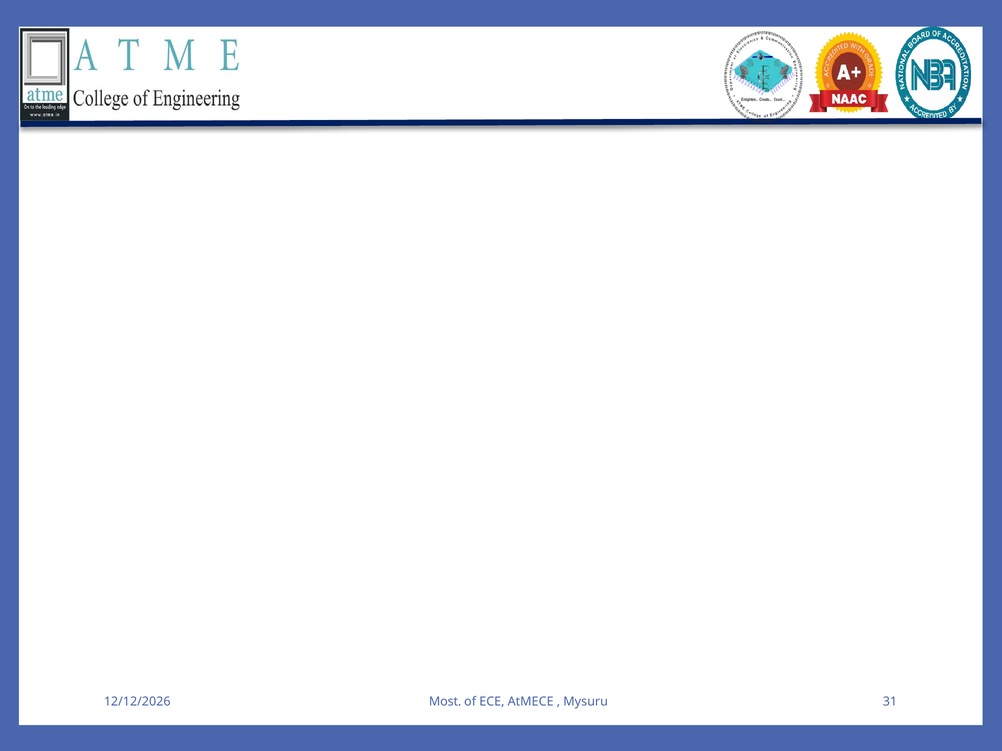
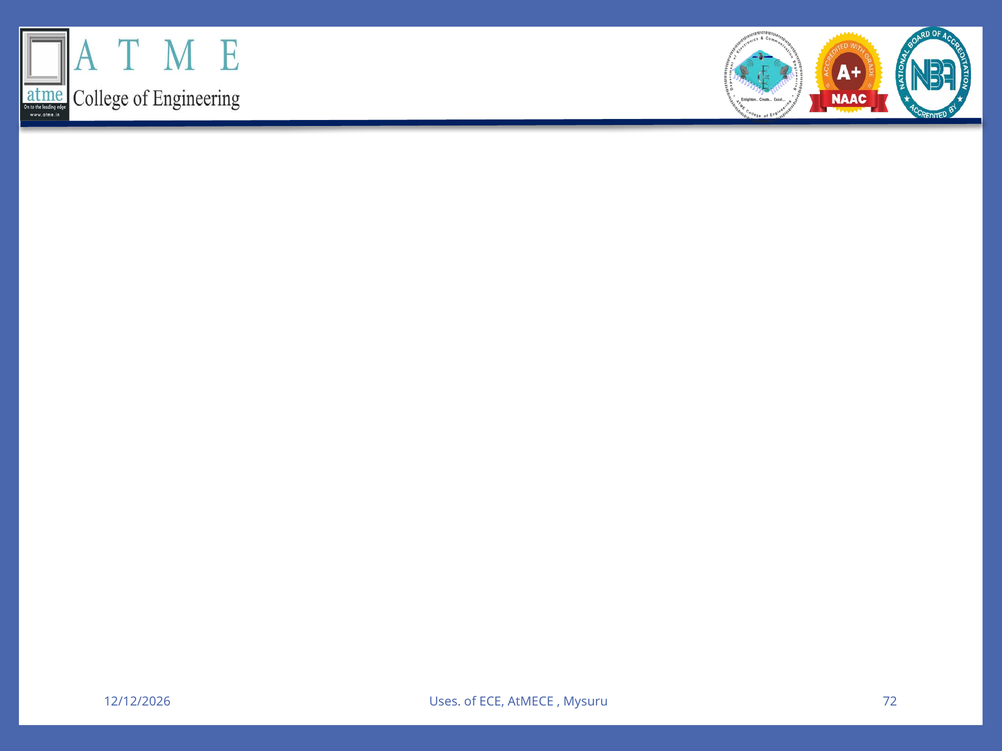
Most: Most -> Uses (445, 702)
31: 31 -> 72 (890, 702)
